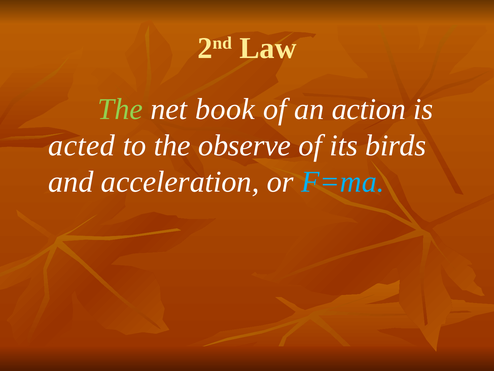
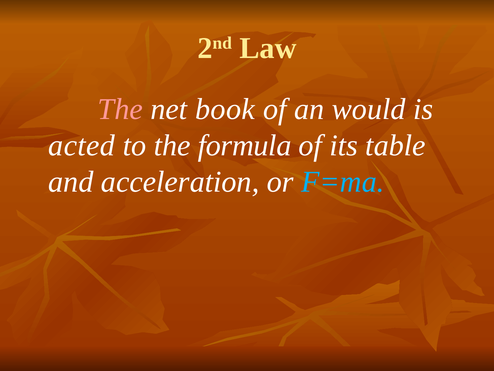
The colour: light green -> pink (120, 109)
action: action -> would (369, 109)
observe: observe -> formula (245, 145)
birds: birds -> table (396, 145)
